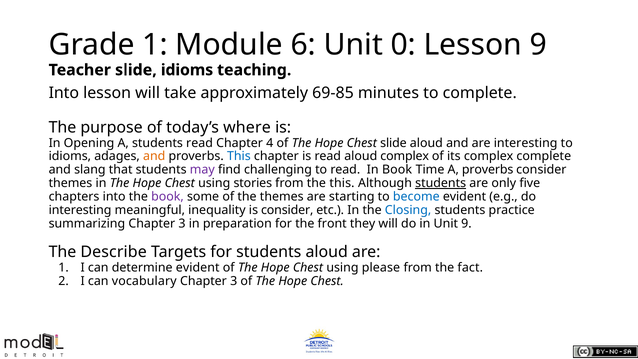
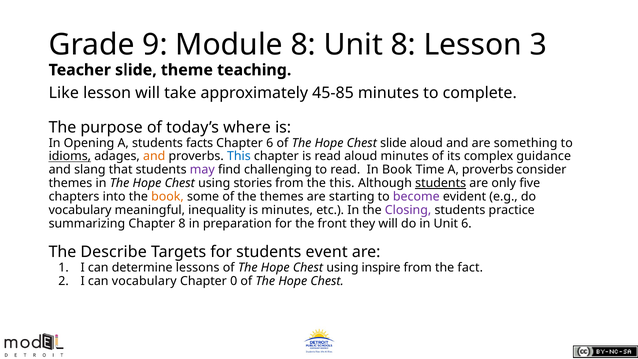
Grade 1: 1 -> 9 (155, 45)
Module 6: 6 -> 8 (303, 45)
Unit 0: 0 -> 8 (403, 45)
Lesson 9: 9 -> 3 (538, 45)
slide idioms: idioms -> theme (187, 70)
Into: Into -> Like (64, 93)
69-85: 69-85 -> 45-85 (333, 93)
students read: read -> facts (200, 143)
Chapter 4: 4 -> 6 (270, 143)
are interesting: interesting -> something (526, 143)
idioms underline: none -> present (70, 156)
aloud complex: complex -> minutes (405, 156)
complex complete: complete -> guidance (544, 156)
book colour: purple -> orange (167, 197)
become colour: blue -> purple (416, 197)
interesting: interesting -> vocabulary (80, 210)
is consider: consider -> minutes (287, 210)
Closing colour: blue -> purple (408, 210)
summarizing Chapter 3: 3 -> 8 (182, 223)
Unit 9: 9 -> 6 (466, 223)
students aloud: aloud -> event (327, 252)
determine evident: evident -> lessons (198, 267)
please: please -> inspire (381, 267)
3: 3 -> 0 (234, 281)
